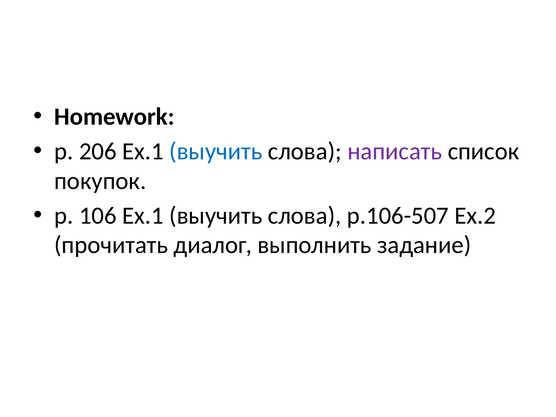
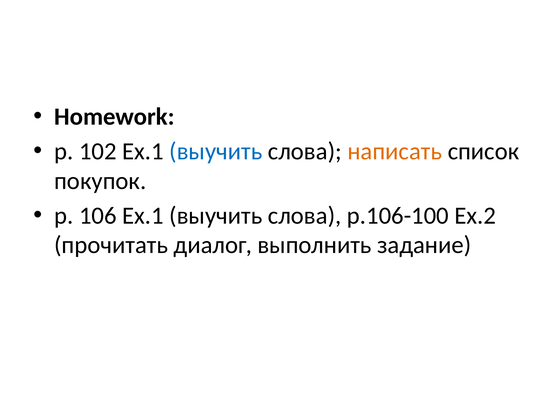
206: 206 -> 102 (98, 151)
написать colour: purple -> orange (395, 151)
p.106-507: p.106-507 -> p.106-100 (398, 216)
